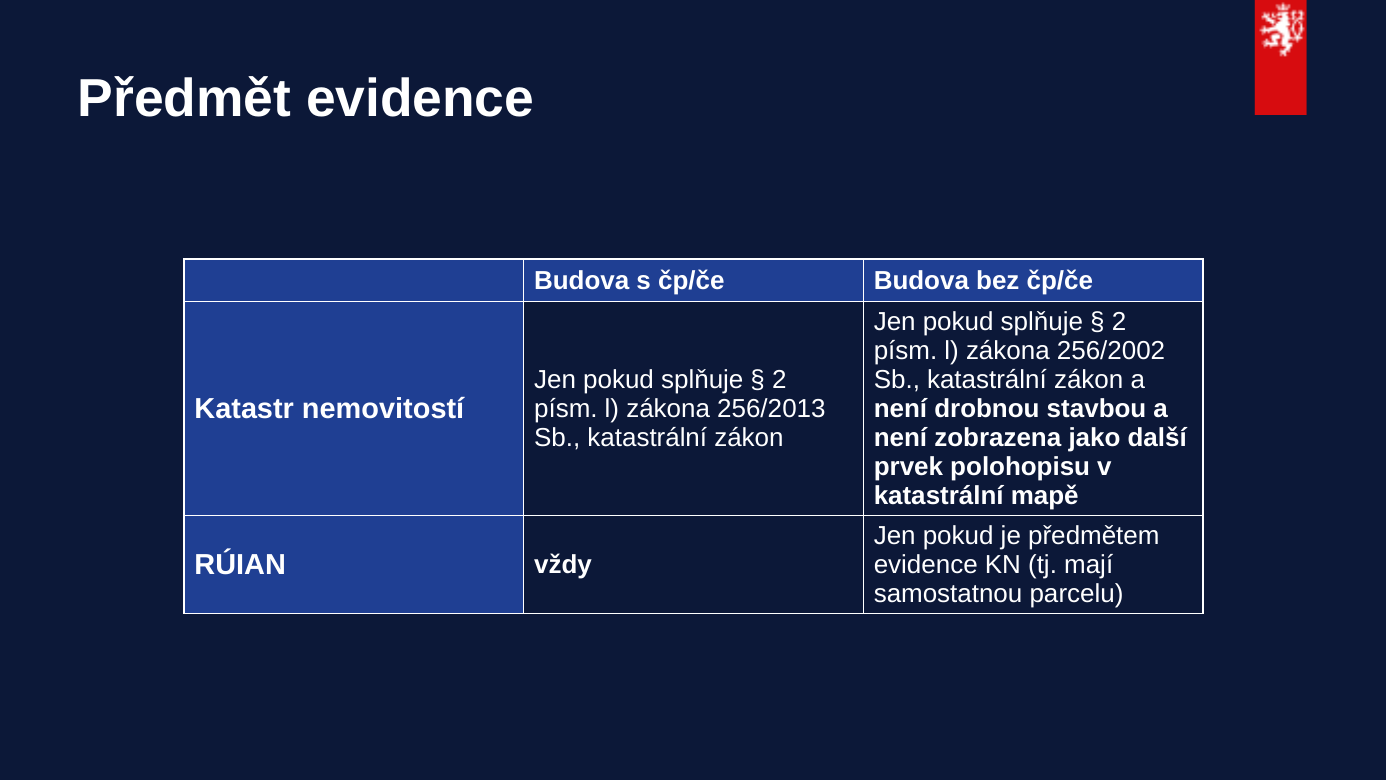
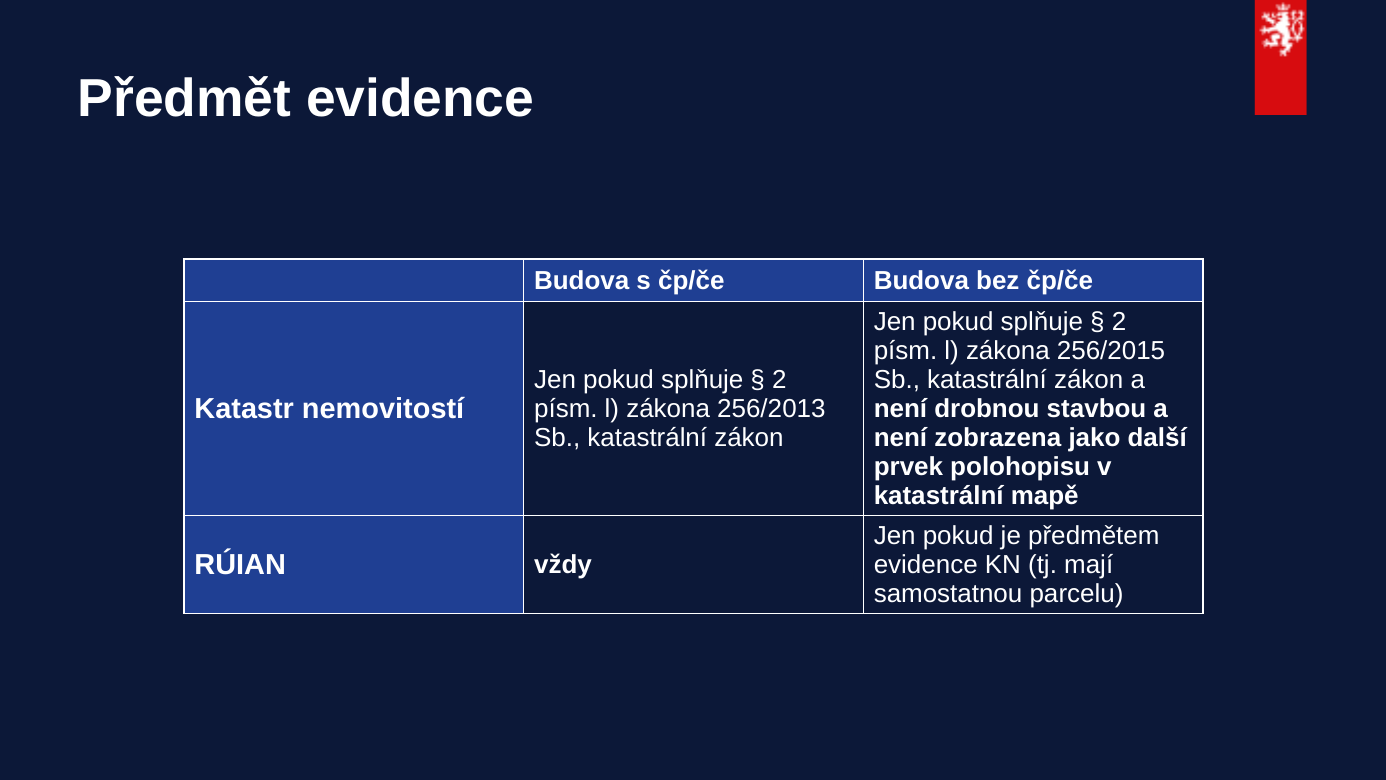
256/2002: 256/2002 -> 256/2015 (1111, 350)
